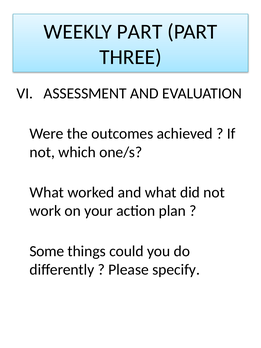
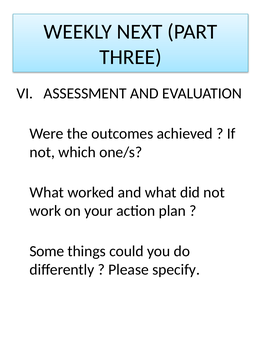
WEEKLY PART: PART -> NEXT (140, 32)
